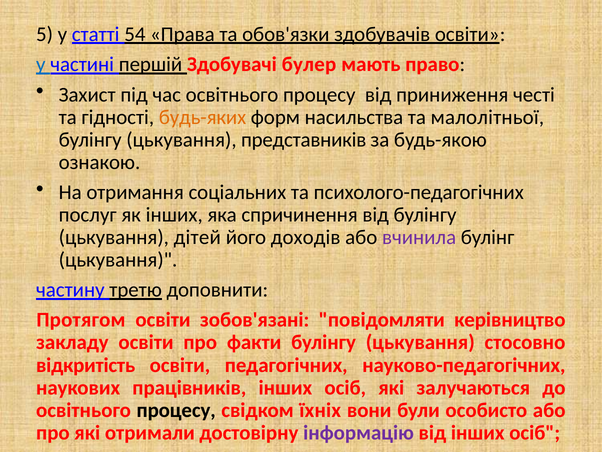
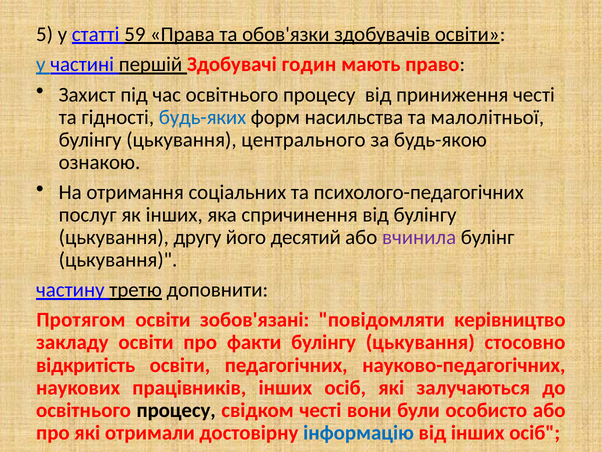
54: 54 -> 59 (135, 34)
булер: булер -> годин (309, 64)
будь-яких colour: orange -> blue (202, 117)
представників: представників -> центрального (303, 140)
дітей: дітей -> другу (197, 237)
доходів: доходів -> десятий (306, 237)
свідком їхніх: їхніх -> честі (320, 410)
інформацію colour: purple -> blue (359, 432)
